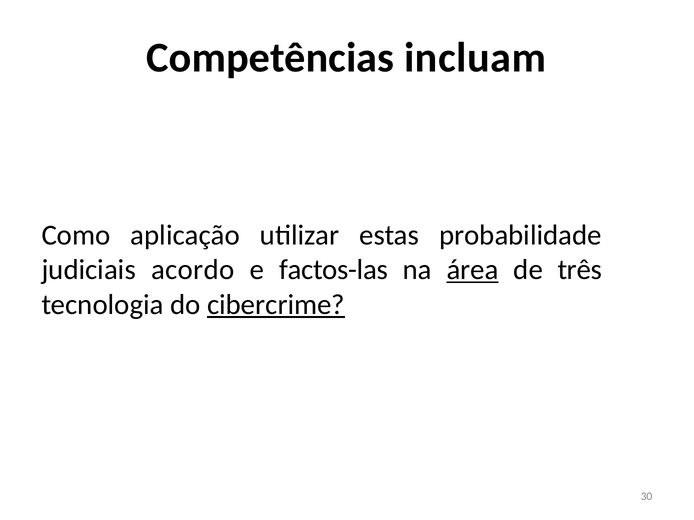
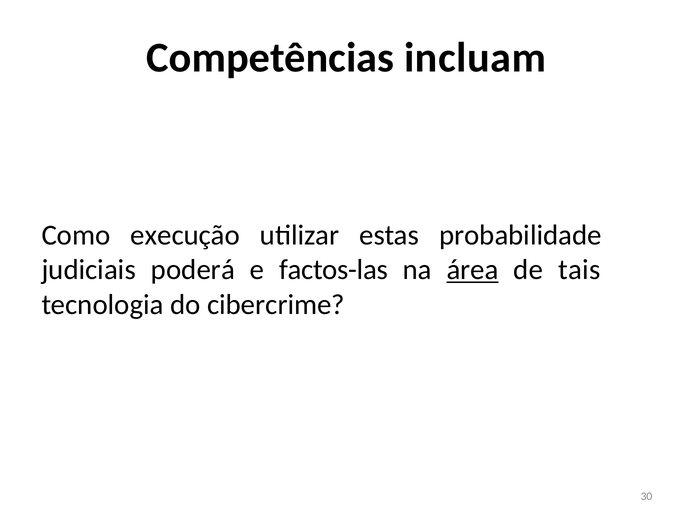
aplicação: aplicação -> execução (185, 235)
acordo: acordo -> poderá (193, 270)
três: três -> tais (580, 270)
cibercrime underline: present -> none (276, 305)
